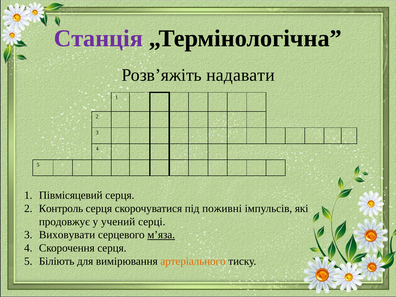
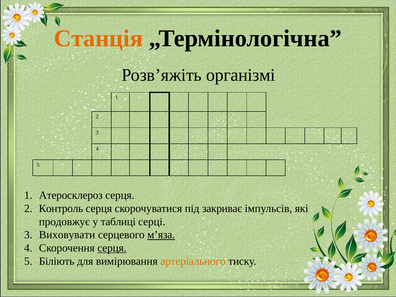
Станція colour: purple -> orange (98, 38)
надавати: надавати -> організмі (241, 75)
Півмісяцевий: Півмісяцевий -> Атеросклероз (71, 195)
поживні: поживні -> закриває (222, 208)
учений: учений -> таблиці (118, 222)
серця underline: none -> present (112, 248)
